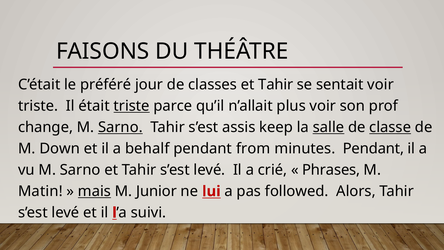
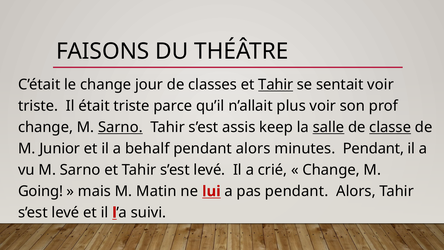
le préféré: préféré -> change (106, 85)
Tahir underline: none -> present (276, 85)
triste underline: present -> none (132, 106)
Down: Down -> Junior (60, 148)
from: from -> alors (253, 148)
Phrases: Phrases -> Change (331, 170)
Matin: Matin -> Going (41, 191)
mais underline: present -> none (95, 191)
Junior: Junior -> Matin (156, 191)
pas followed: followed -> pendant (297, 191)
